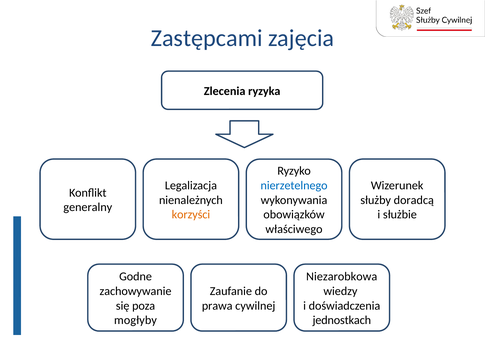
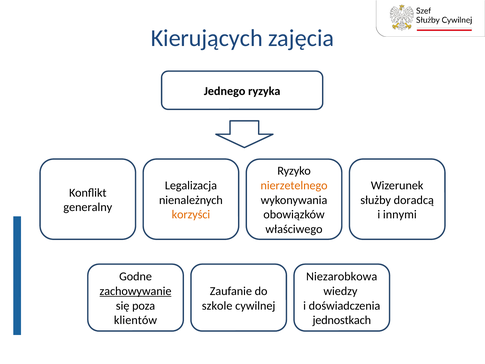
Zastępcami: Zastępcami -> Kierujących (207, 38)
Zlecenia: Zlecenia -> Jednego (225, 91)
nierzetelnego colour: blue -> orange (294, 185)
służbie: służbie -> innymi (400, 214)
zachowywanie underline: none -> present (135, 291)
prawa: prawa -> szkole (217, 305)
mogłyby: mogłyby -> klientów (136, 320)
